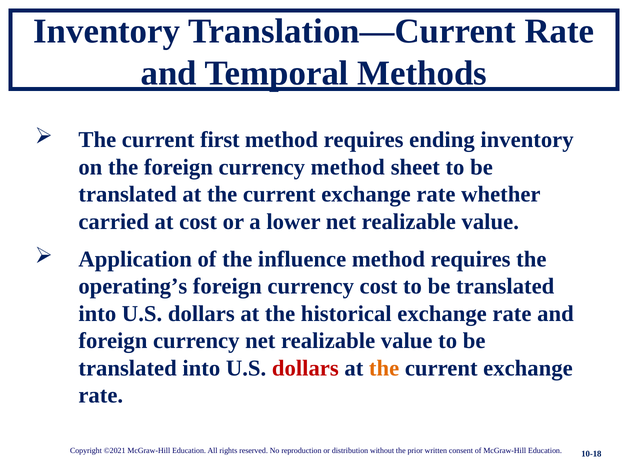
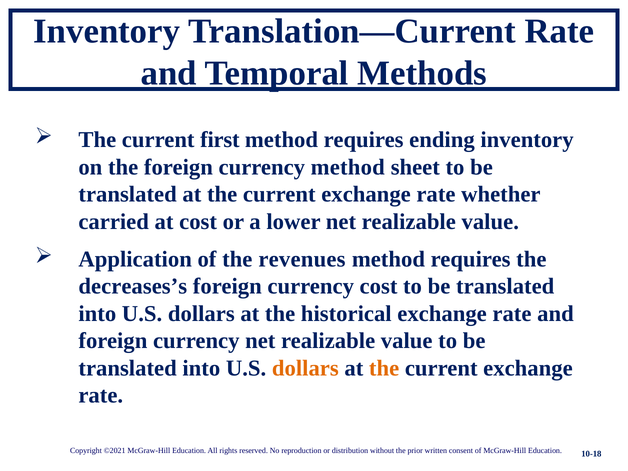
influence: influence -> revenues (302, 259)
operating’s: operating’s -> decreases’s (133, 286)
dollars colour: red -> orange (305, 368)
